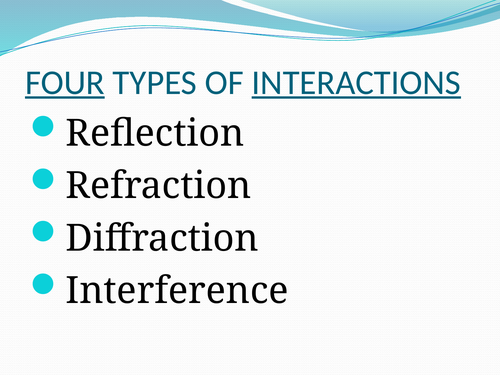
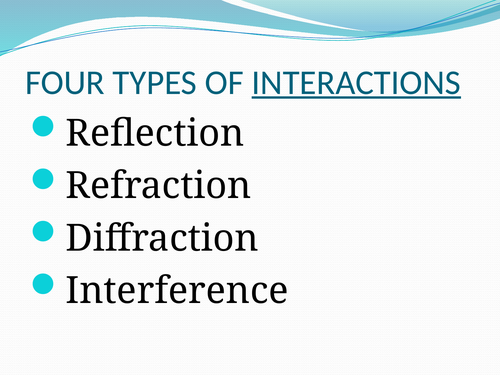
FOUR underline: present -> none (65, 83)
